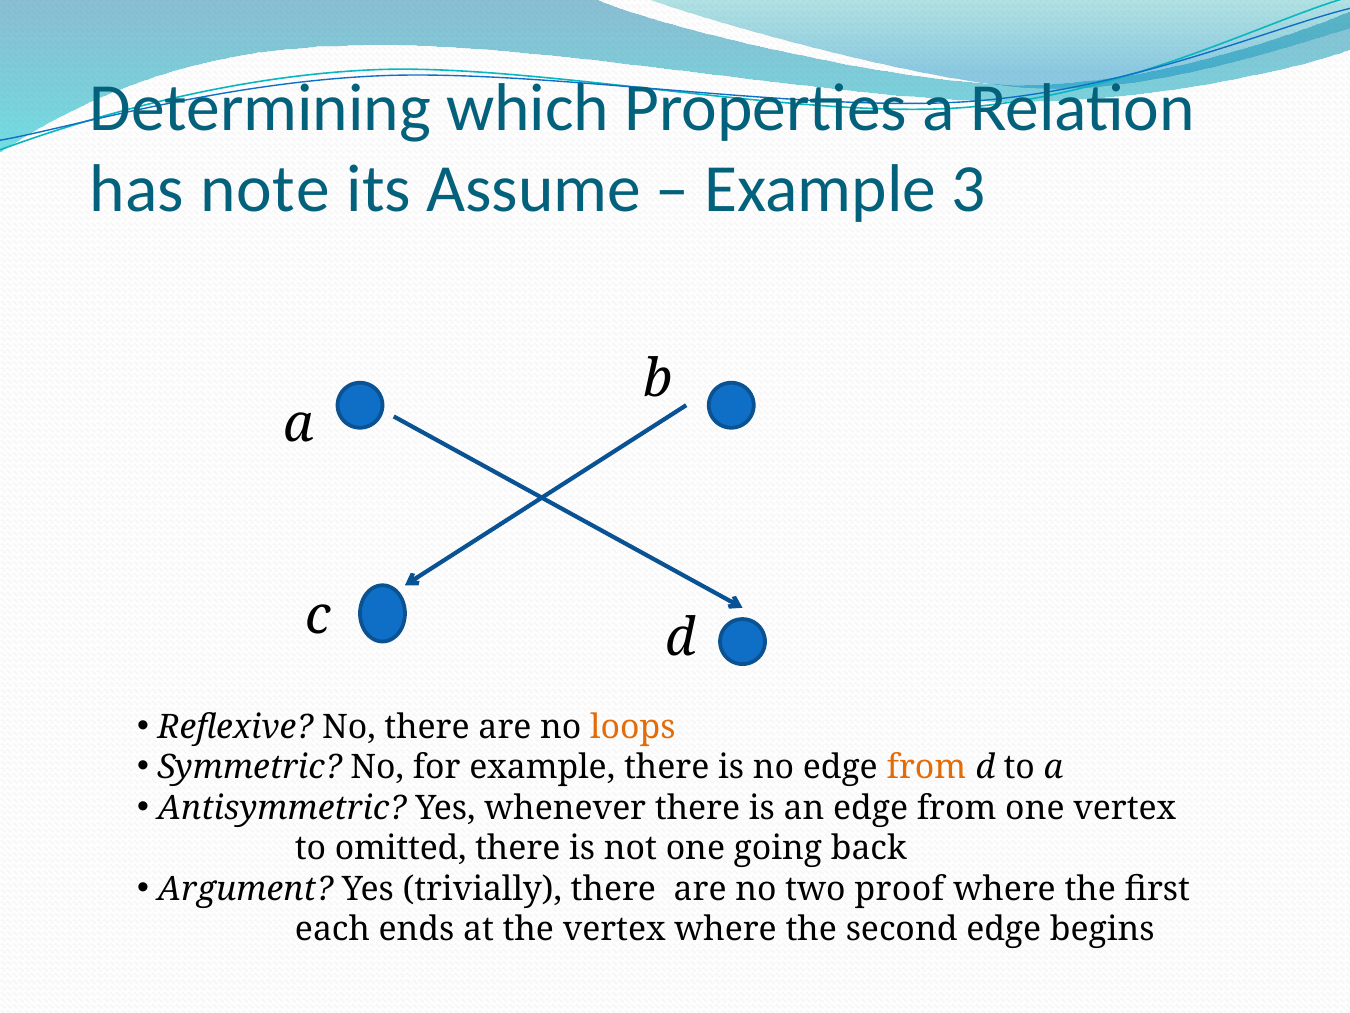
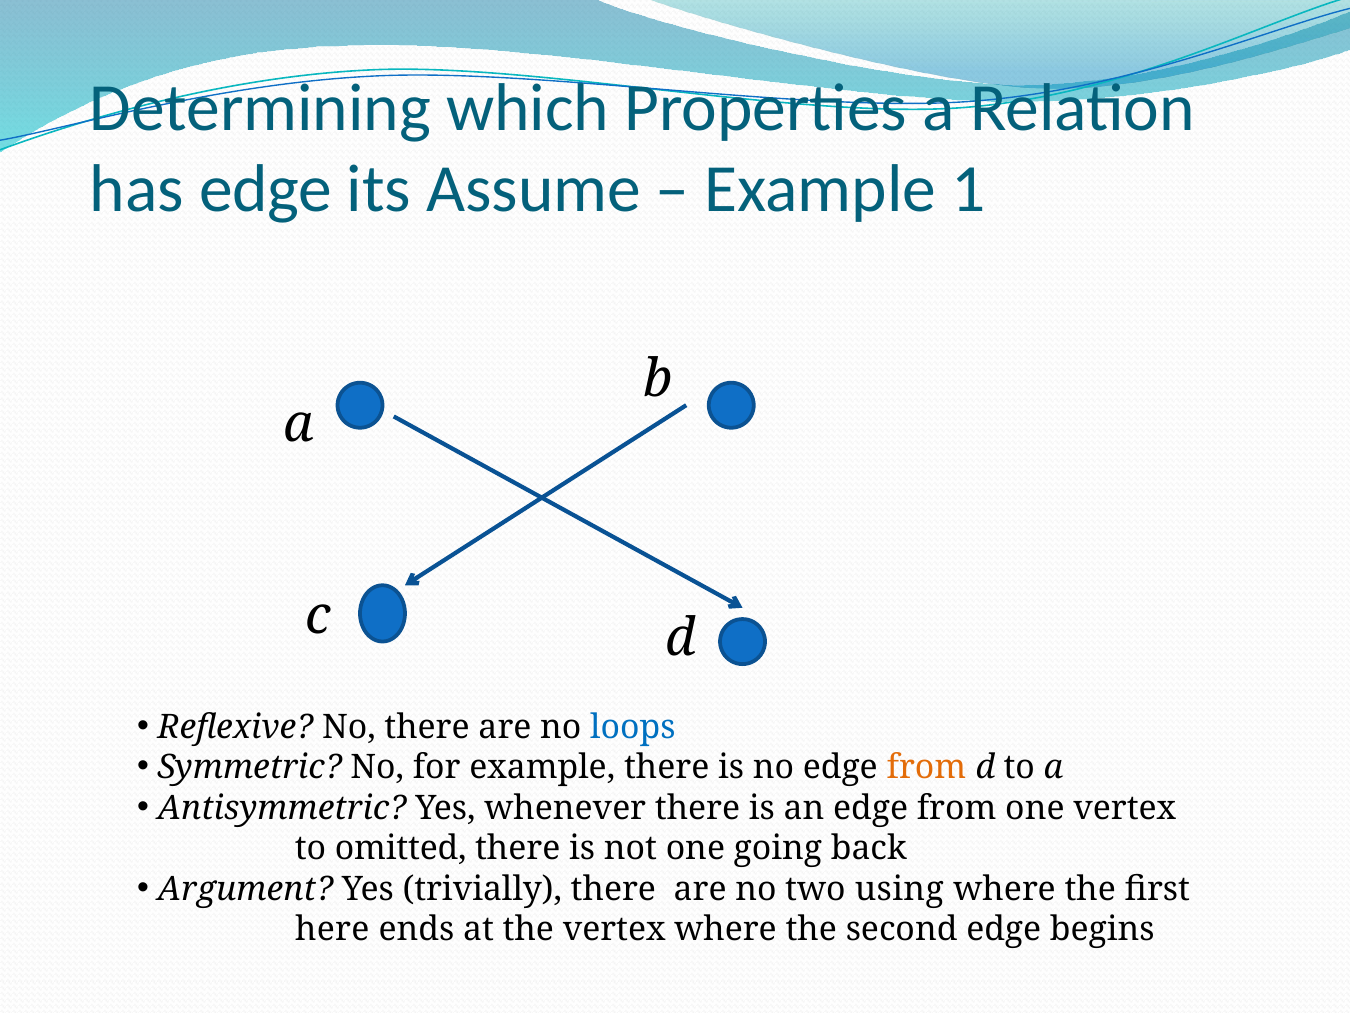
has note: note -> edge (266, 189)
3: 3 -> 1 (969, 189)
loops colour: orange -> blue (633, 727)
proof: proof -> using (899, 889)
each: each -> here (332, 929)
